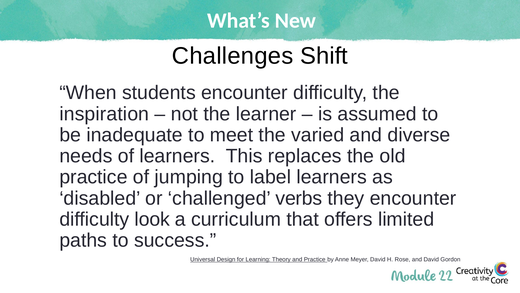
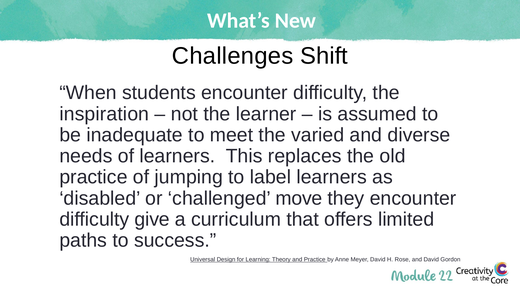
verbs: verbs -> move (299, 198)
look: look -> give (152, 219)
